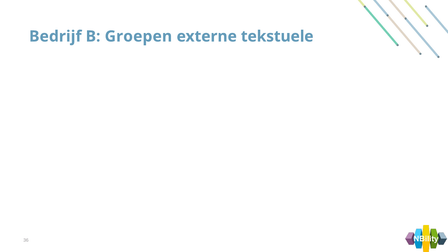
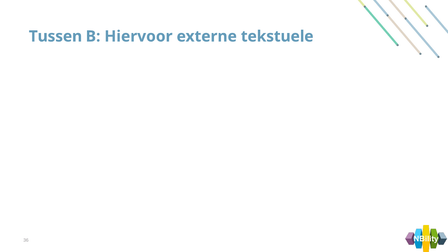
Bedrijf: Bedrijf -> Tussen (55, 36)
Groepen: Groepen -> Hiervoor (138, 36)
